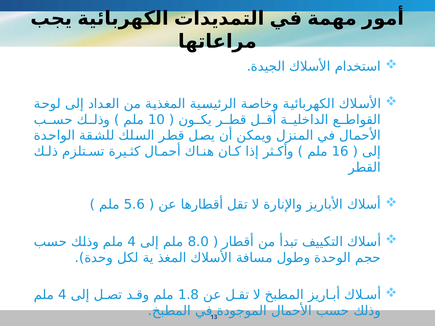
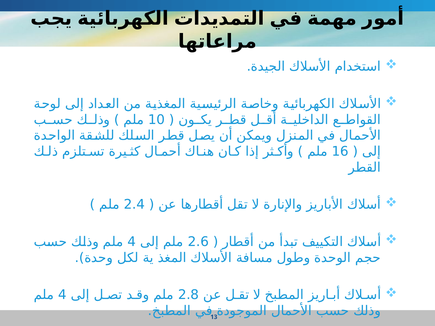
5.6: 5.6 -> 2.4 (134, 205)
8.0: 8.0 -> 2.6 (198, 242)
1.8: 1.8 -> 2.8 (189, 295)
